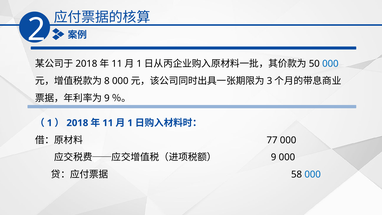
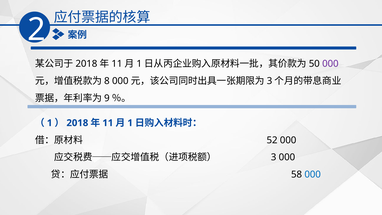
000 colour: blue -> purple (330, 64)
77: 77 -> 52 (272, 140)
9: 9 -> 3 (274, 157)
